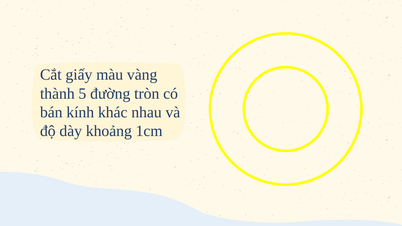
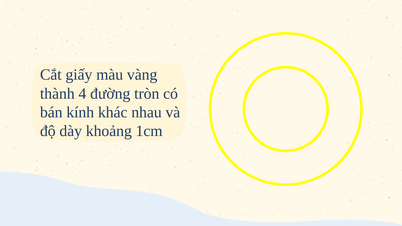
5: 5 -> 4 (82, 94)
